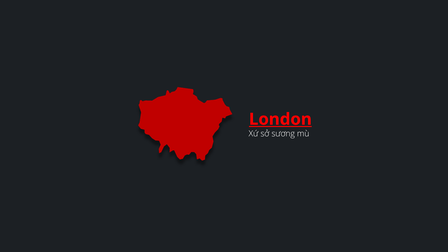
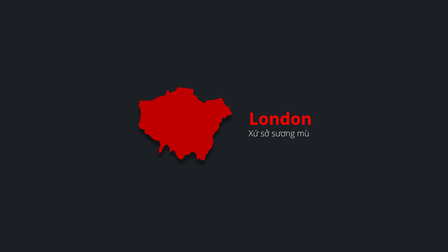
London underline: present -> none (280, 119)
